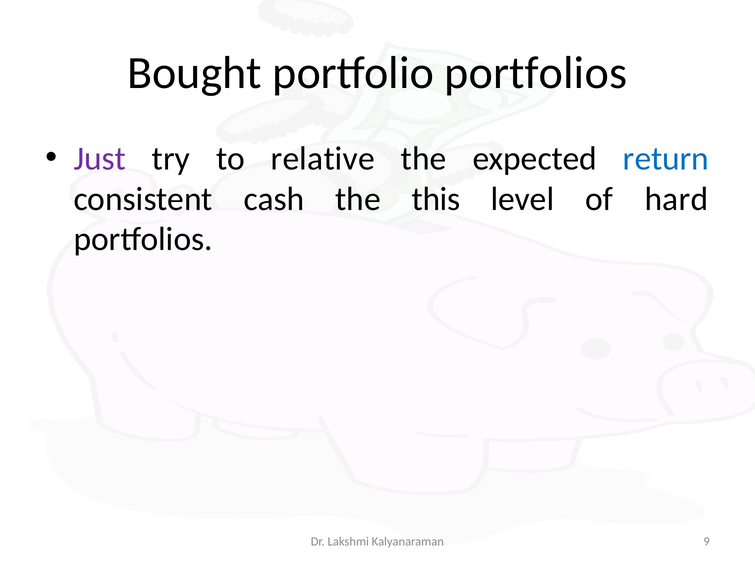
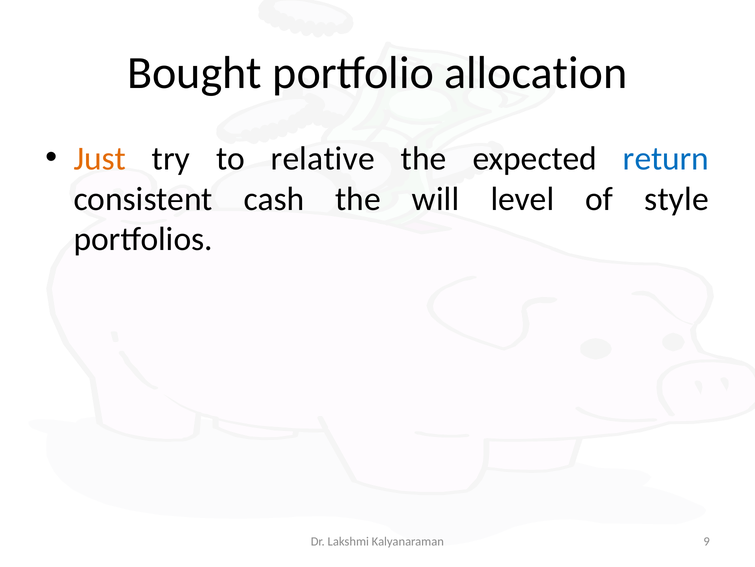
portfolio portfolios: portfolios -> allocation (536, 73)
Just colour: purple -> orange (100, 158)
this: this -> will (436, 199)
hard: hard -> style (677, 199)
